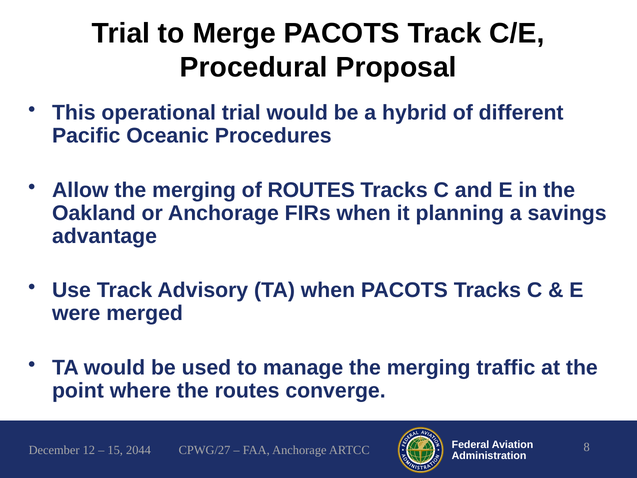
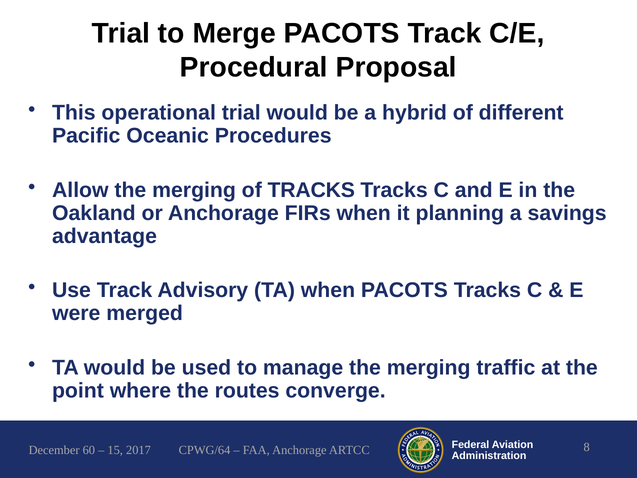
of ROUTES: ROUTES -> TRACKS (311, 190)
12: 12 -> 60 (89, 450)
2044: 2044 -> 2017 (138, 450)
CPWG/27: CPWG/27 -> CPWG/64 (205, 450)
